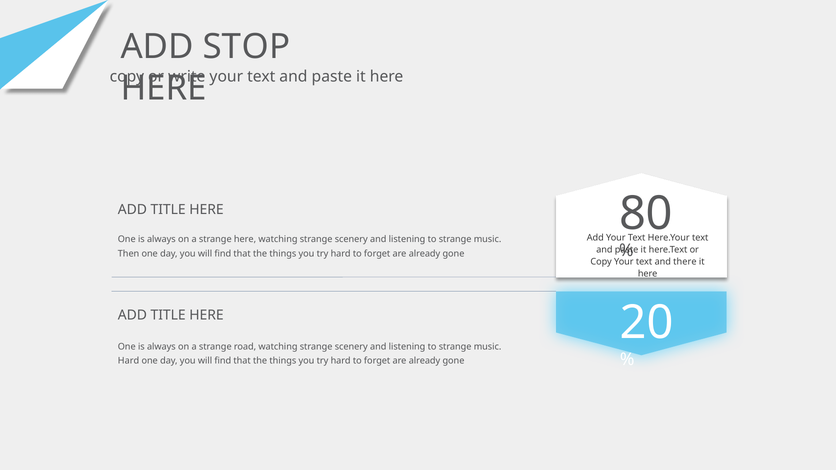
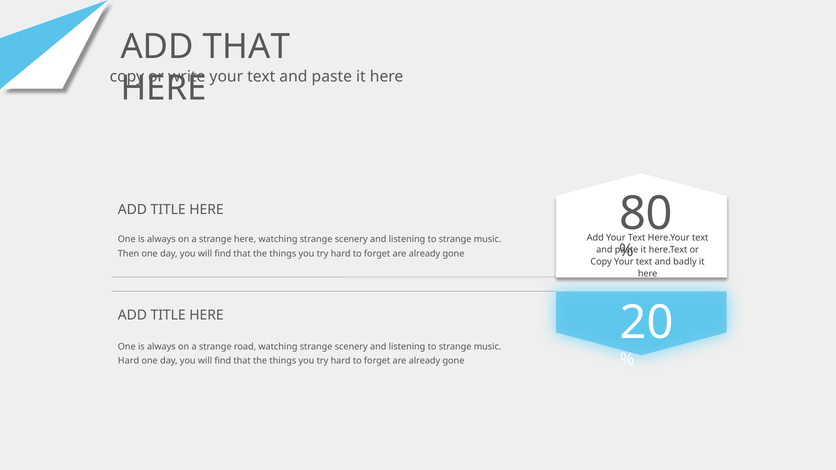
ADD STOP: STOP -> THAT (246, 47)
there: there -> badly (685, 262)
